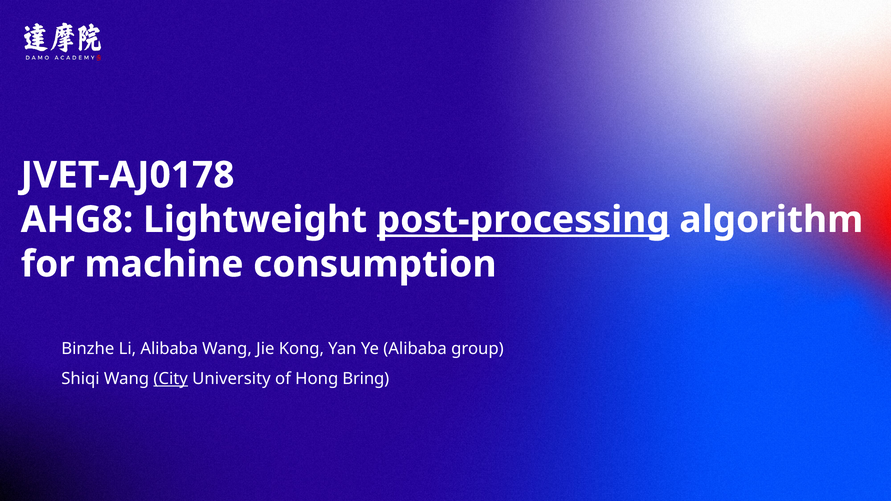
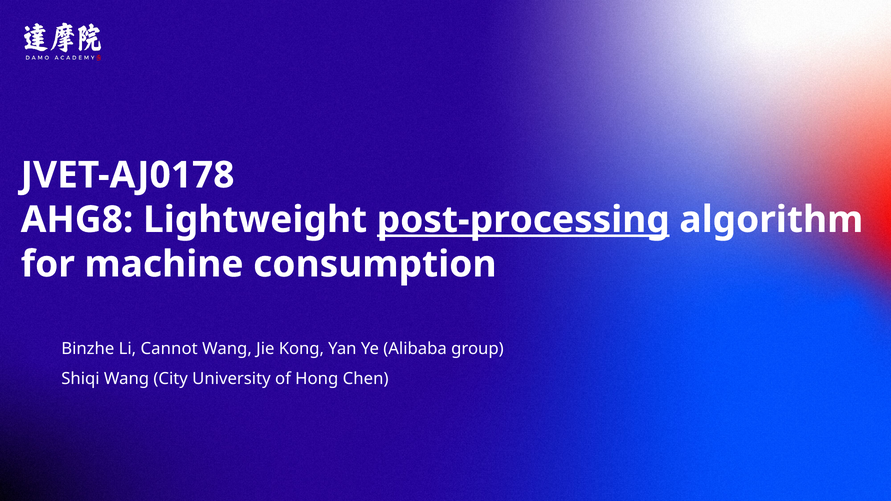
Li Alibaba: Alibaba -> Cannot (169, 349)
City underline: present -> none (171, 379)
Bring: Bring -> Chen (366, 379)
